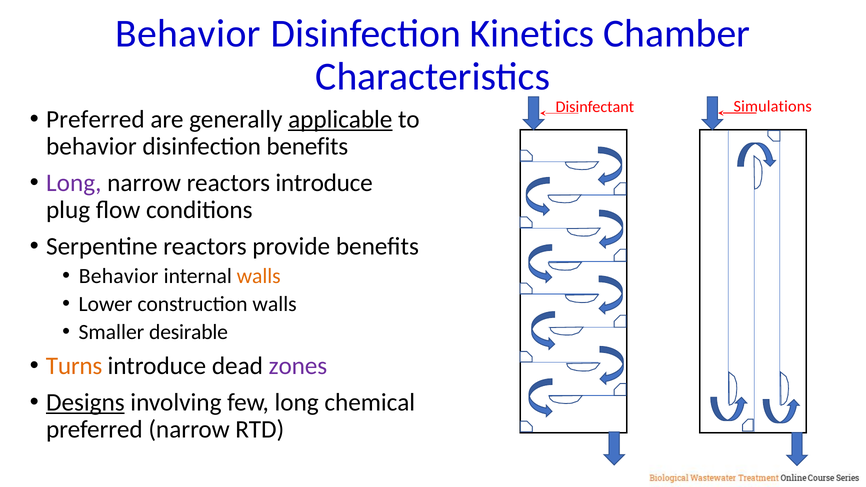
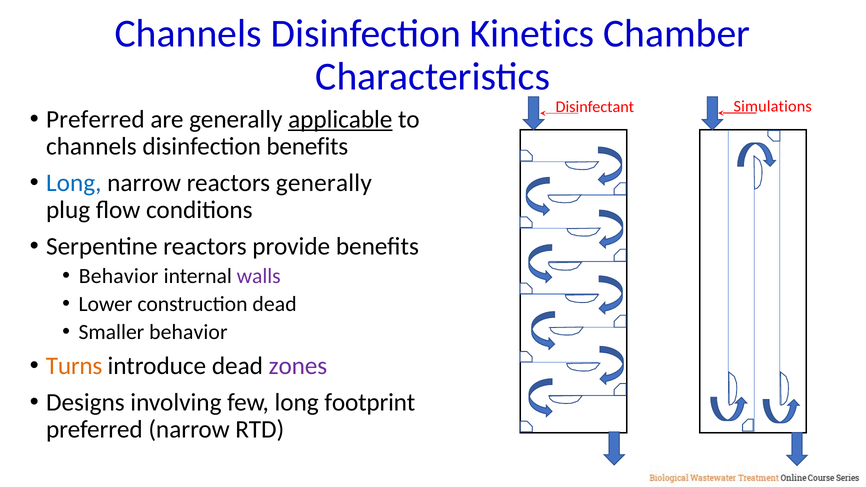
Behavior: Behavior -> Channels (188, 34)
behavior: behavior -> channels (91, 147)
Long colour: purple -> blue (74, 183)
reactors introduce: introduce -> generally (324, 183)
walls colour: orange -> purple (259, 276)
construction walls: walls -> dead (275, 304)
Smaller desirable: desirable -> behavior (188, 332)
Designs underline: present -> none (85, 402)
chemical: chemical -> footprint (370, 402)
